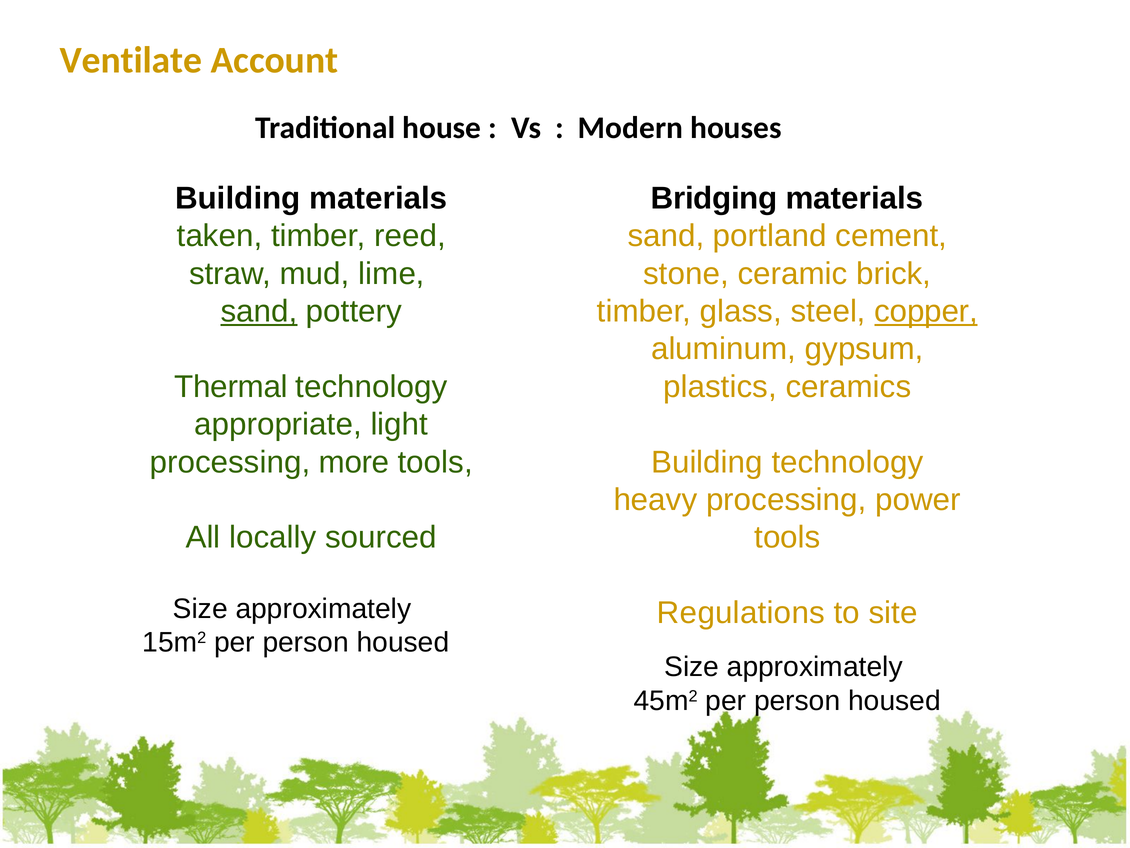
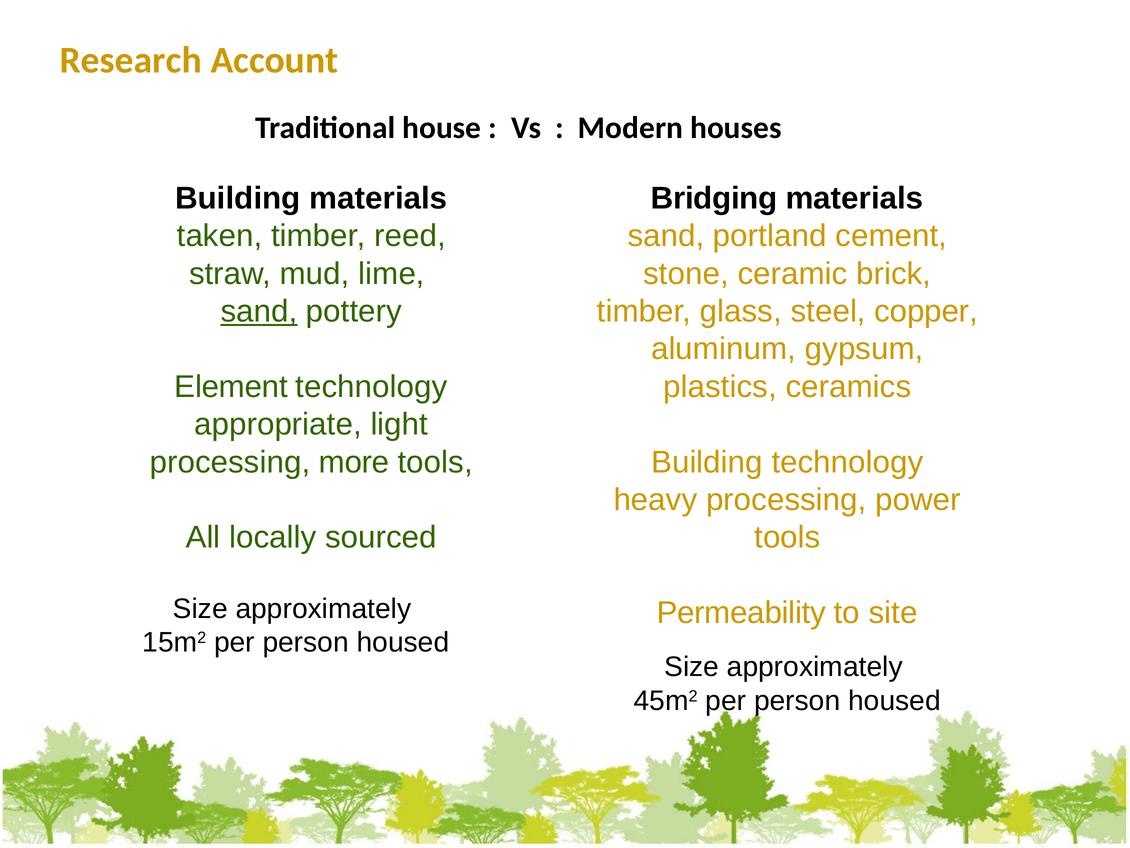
Ventilate: Ventilate -> Research (131, 60)
copper underline: present -> none (926, 311)
Thermal: Thermal -> Element (231, 387)
Regulations: Regulations -> Permeability (741, 613)
